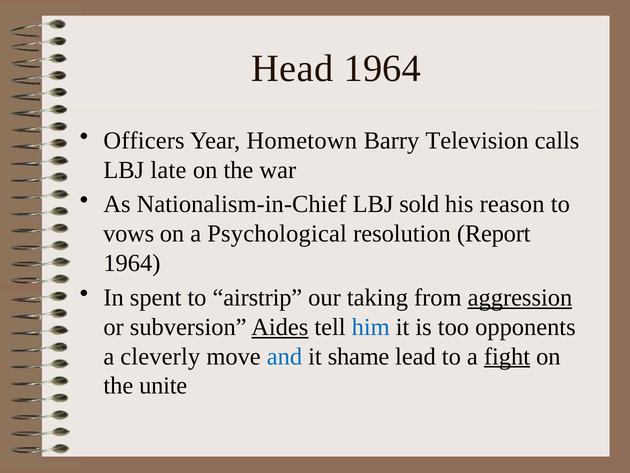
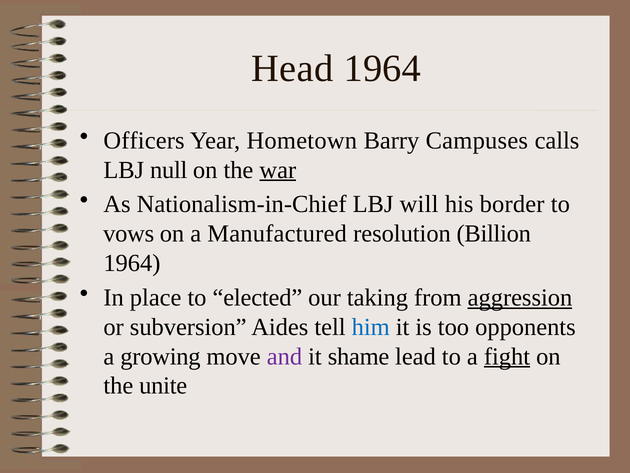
Television: Television -> Campuses (477, 140)
late: late -> null (169, 170)
war underline: none -> present (278, 170)
sold: sold -> will (419, 204)
reason: reason -> border (512, 204)
Psychological: Psychological -> Manufactured (277, 233)
Report: Report -> Billion (494, 233)
spent: spent -> place (156, 297)
airstrip: airstrip -> elected (257, 297)
Aides underline: present -> none (280, 327)
cleverly: cleverly -> growing (160, 356)
and colour: blue -> purple (285, 356)
